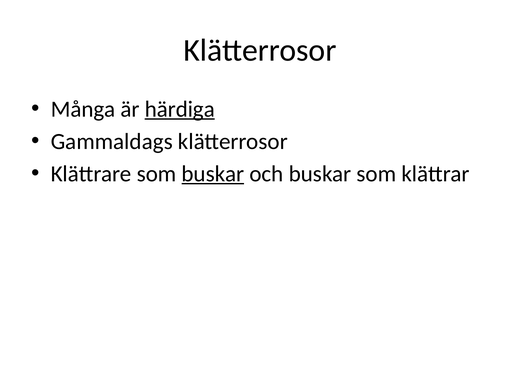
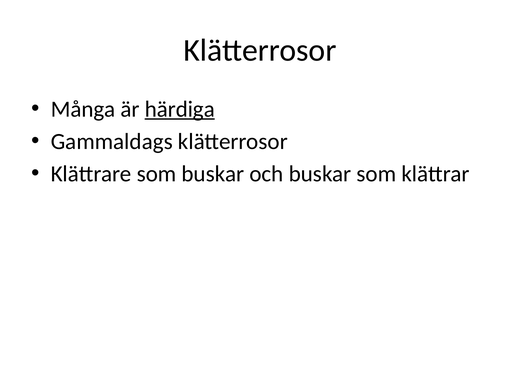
buskar underline: present -> none (213, 174)
